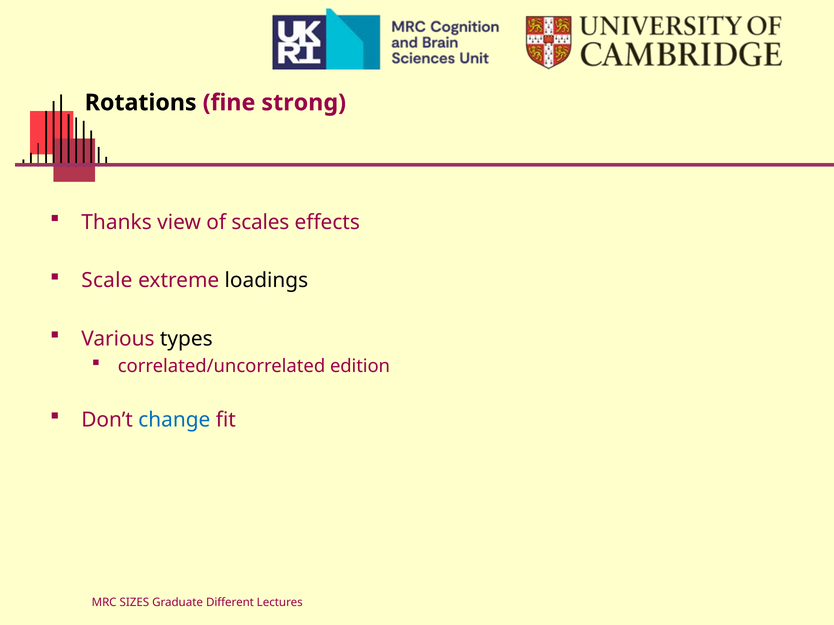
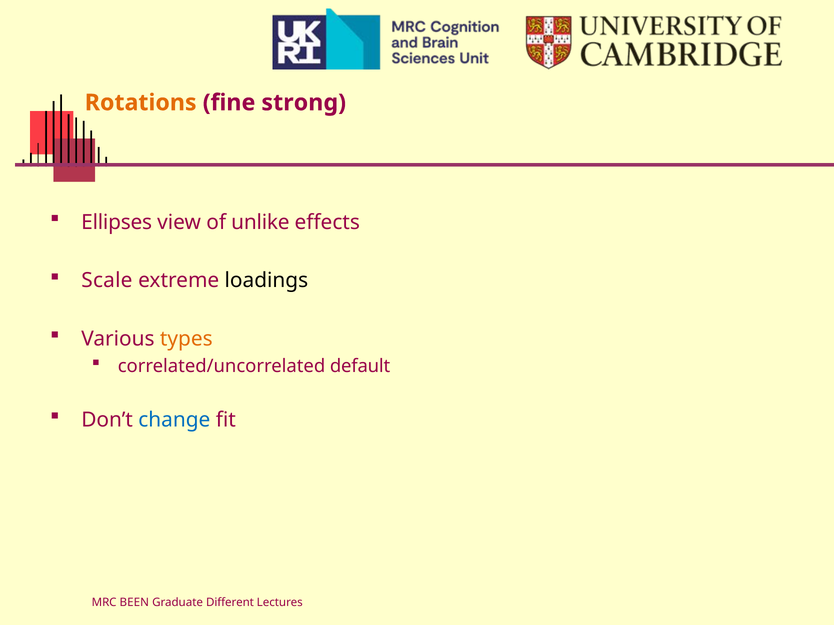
Rotations colour: black -> orange (141, 103)
Thanks: Thanks -> Ellipses (117, 222)
scales: scales -> unlike (260, 222)
types colour: black -> orange (186, 339)
edition: edition -> default (360, 366)
SIZES: SIZES -> BEEN (134, 603)
